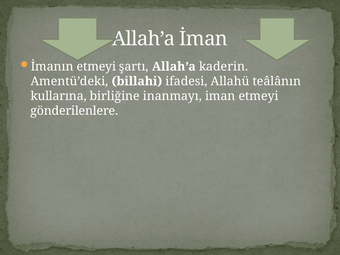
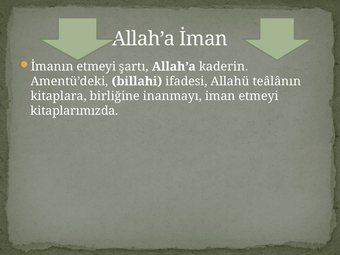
kullarına: kullarına -> kitaplara (59, 96)
gönderilenlere: gönderilenlere -> kitaplarımızda (74, 111)
